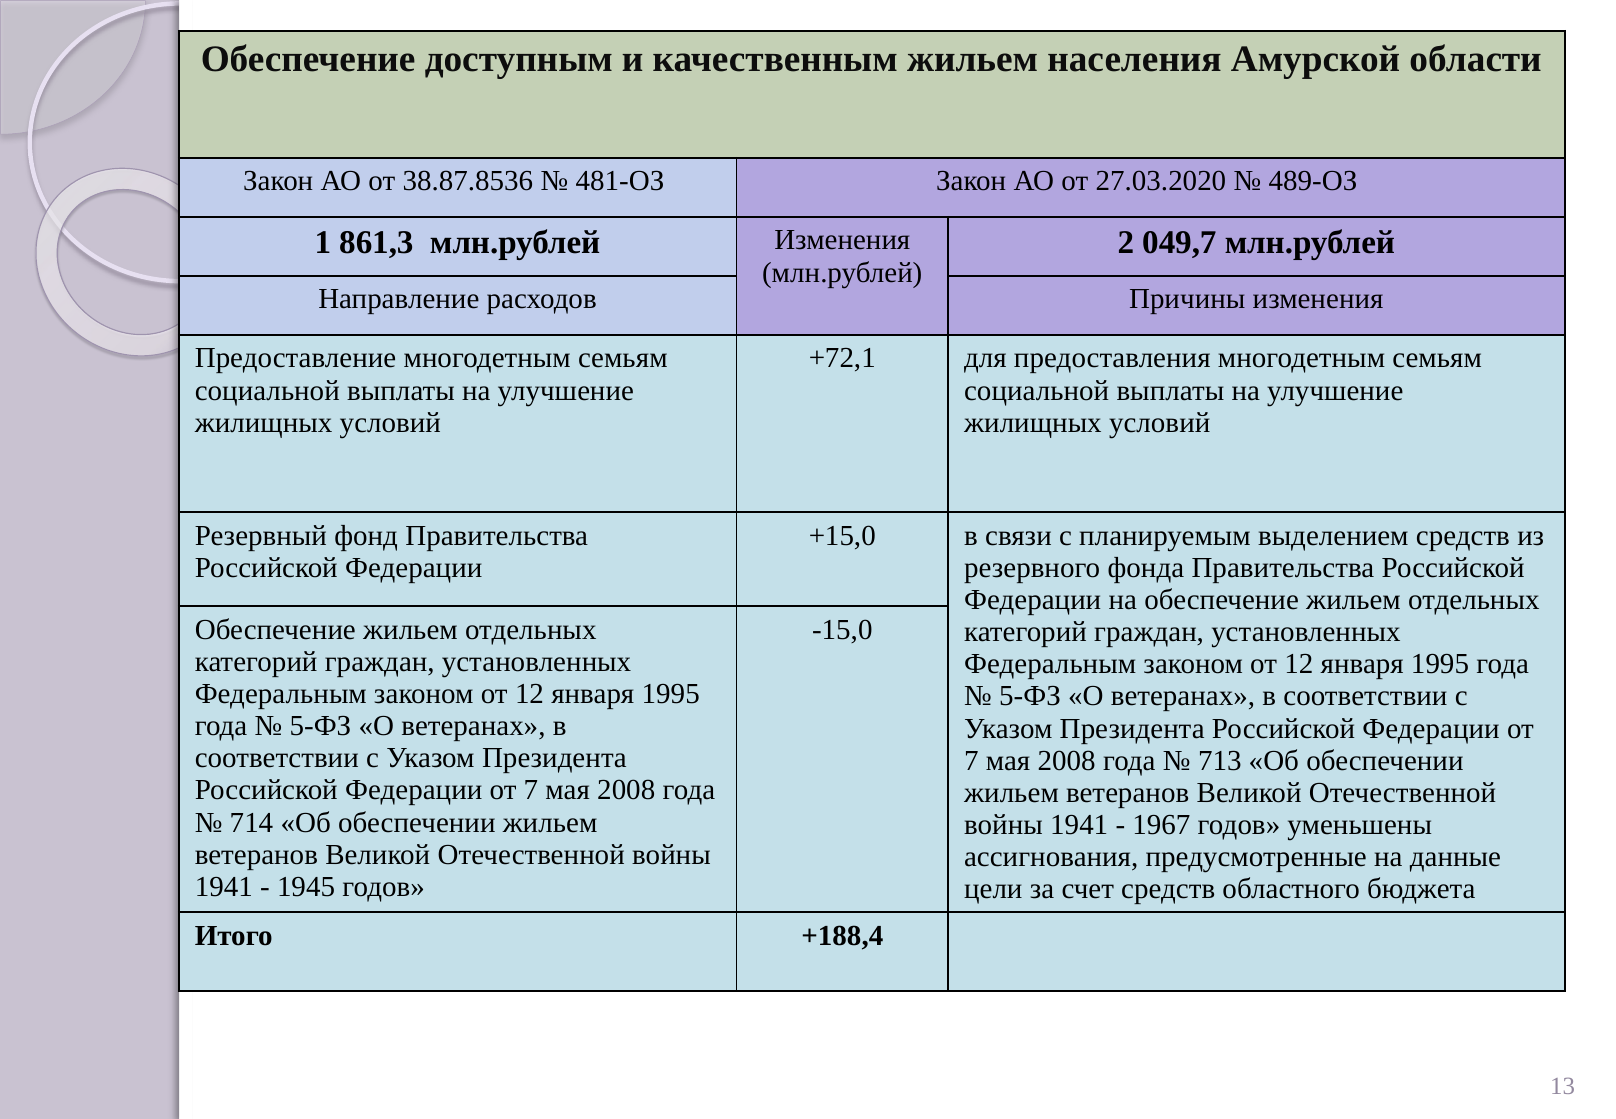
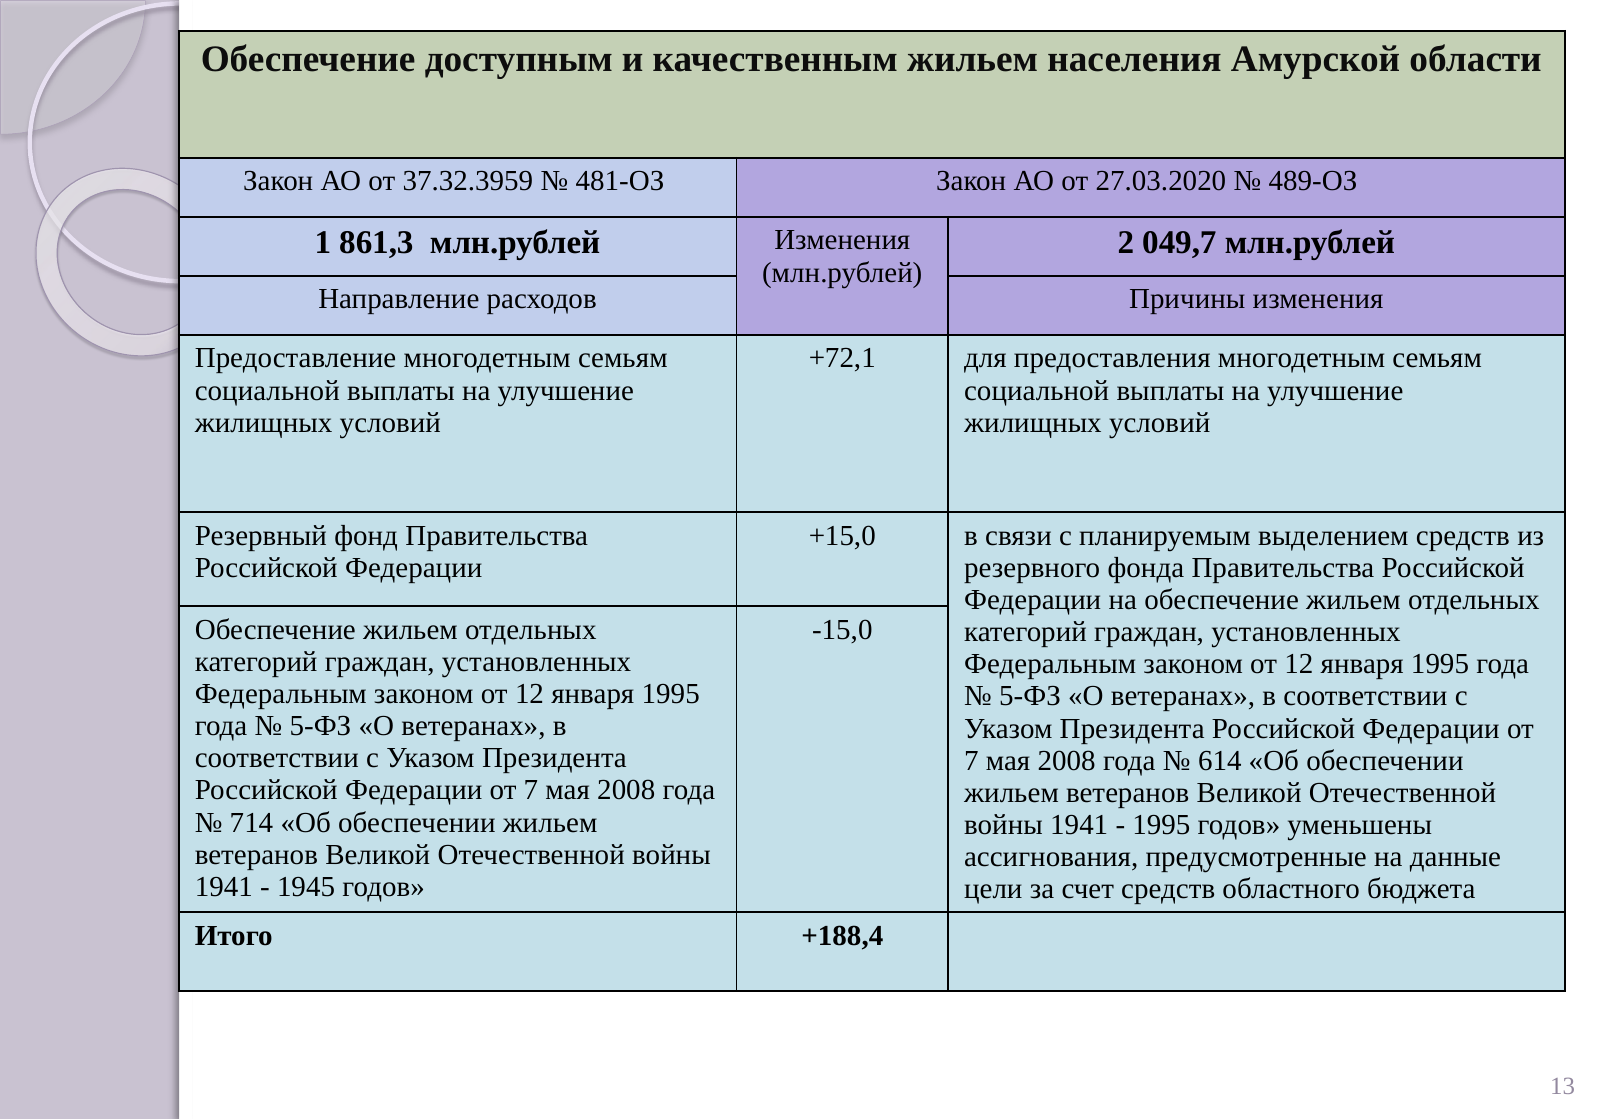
38.87.8536: 38.87.8536 -> 37.32.3959 (468, 181)
713: 713 -> 614 (1220, 760)
1967: 1967 -> 1995 (1161, 825)
